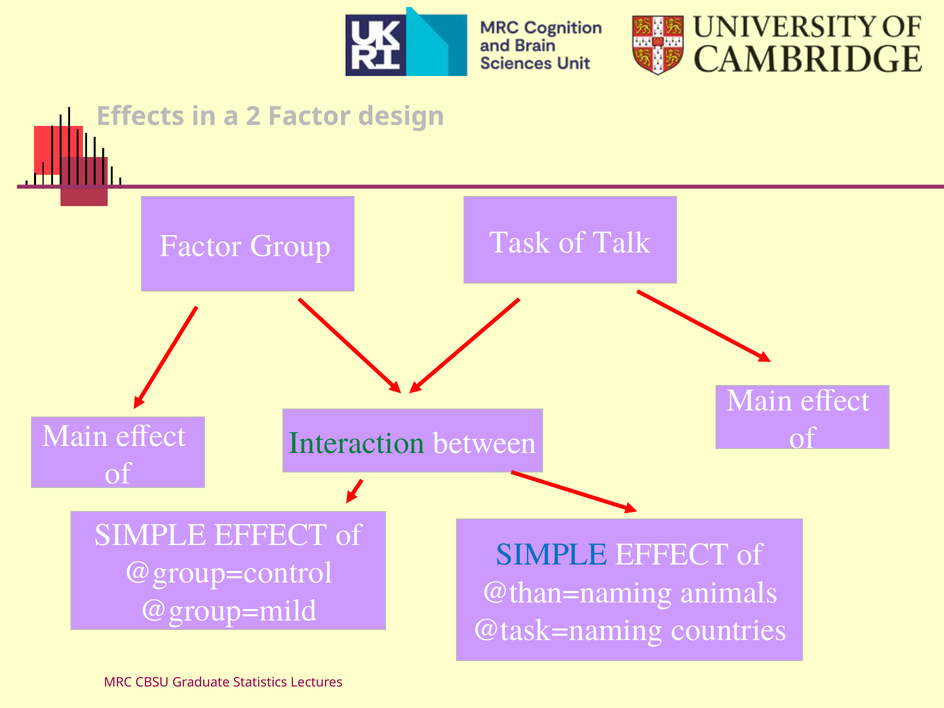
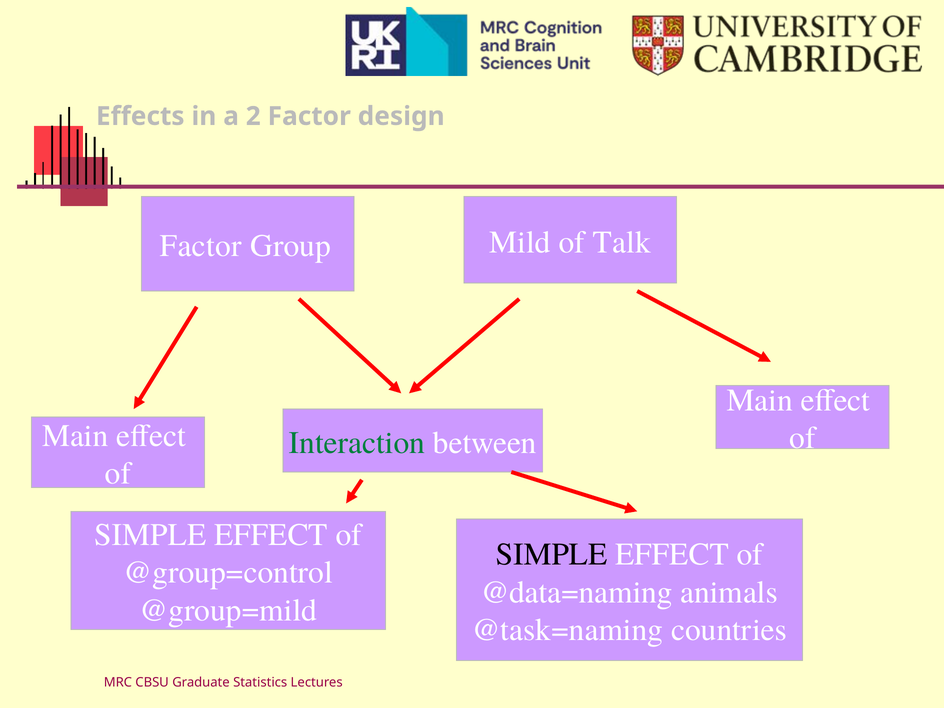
Task: Task -> Mild (520, 242)
SIMPLE colour: blue -> black (552, 554)
@than=naming: @than=naming -> @data=naming (576, 592)
